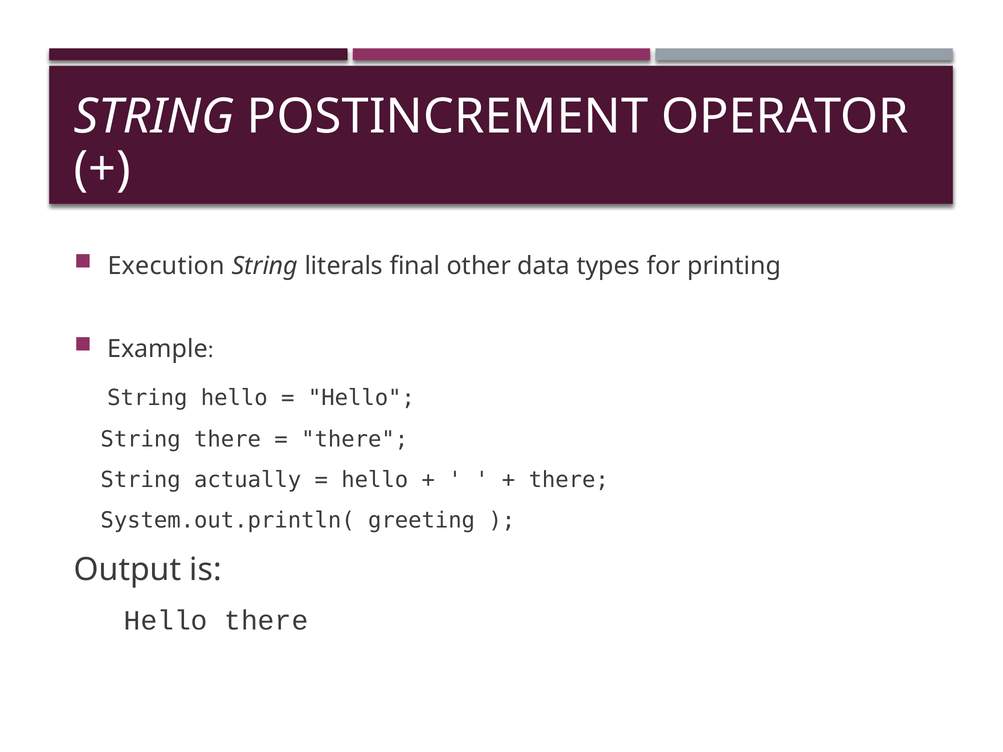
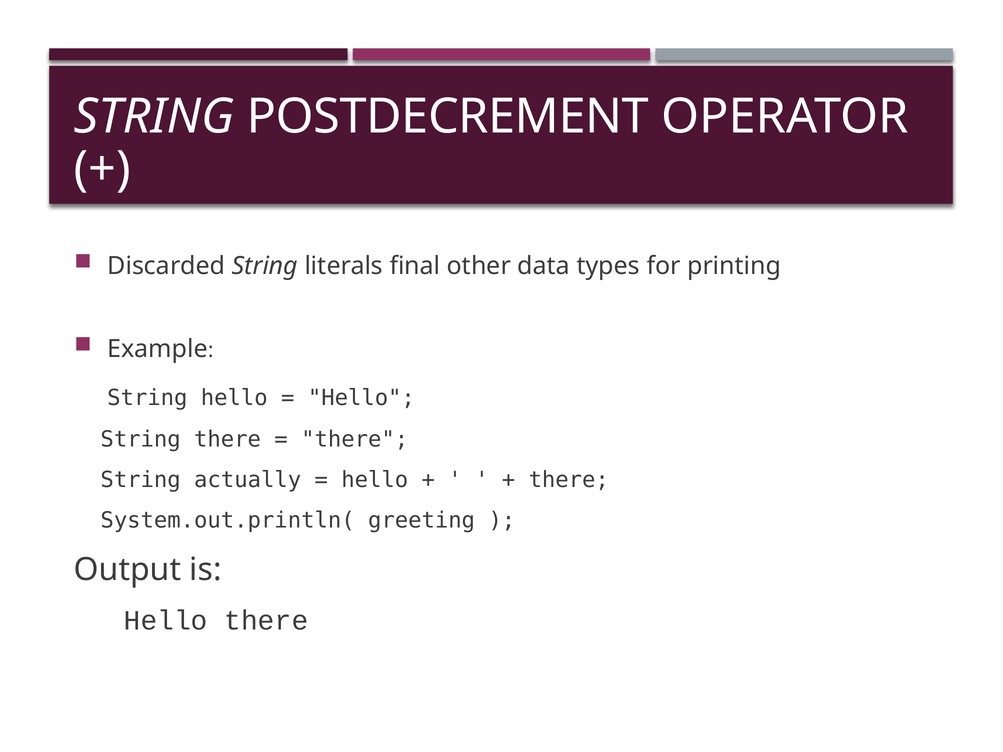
POSTINCREMENT: POSTINCREMENT -> POSTDECREMENT (448, 117)
Execution: Execution -> Discarded (166, 266)
